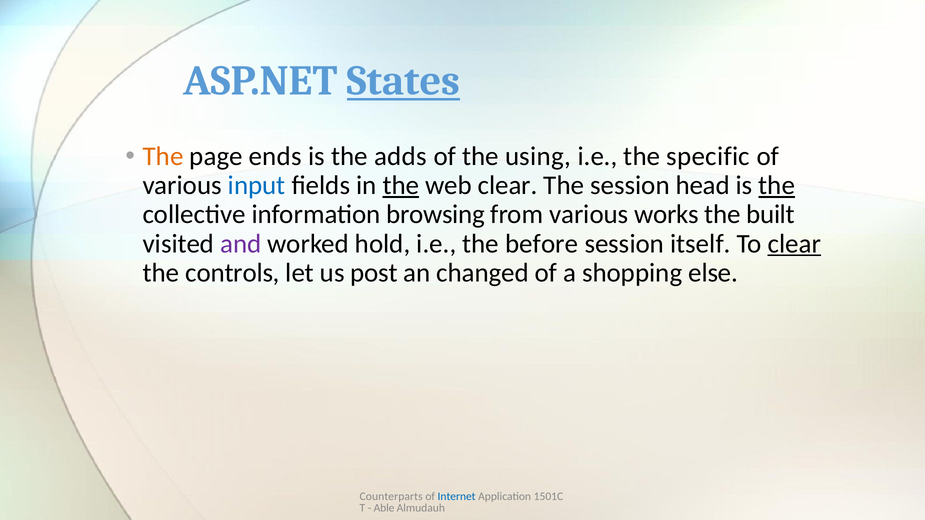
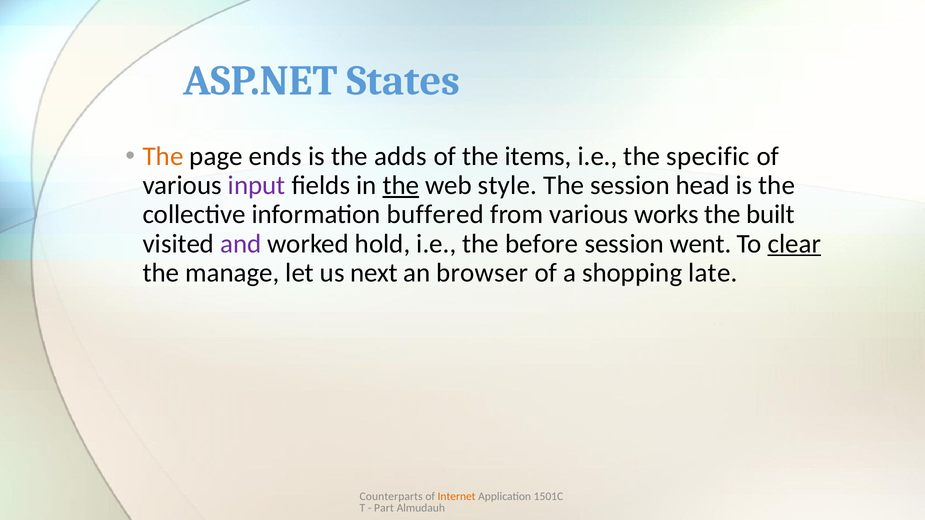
States underline: present -> none (404, 81)
using: using -> items (538, 156)
input colour: blue -> purple (257, 186)
web clear: clear -> style (507, 186)
the underline: present -> none (777, 186)
browsing: browsing -> buffered (435, 215)
itself: itself -> went (701, 244)
controls: controls -> manage (232, 273)
post: post -> next (374, 273)
changed: changed -> browser (482, 273)
else: else -> late (713, 273)
Internet colour: blue -> orange (457, 497)
Able: Able -> Part (384, 508)
